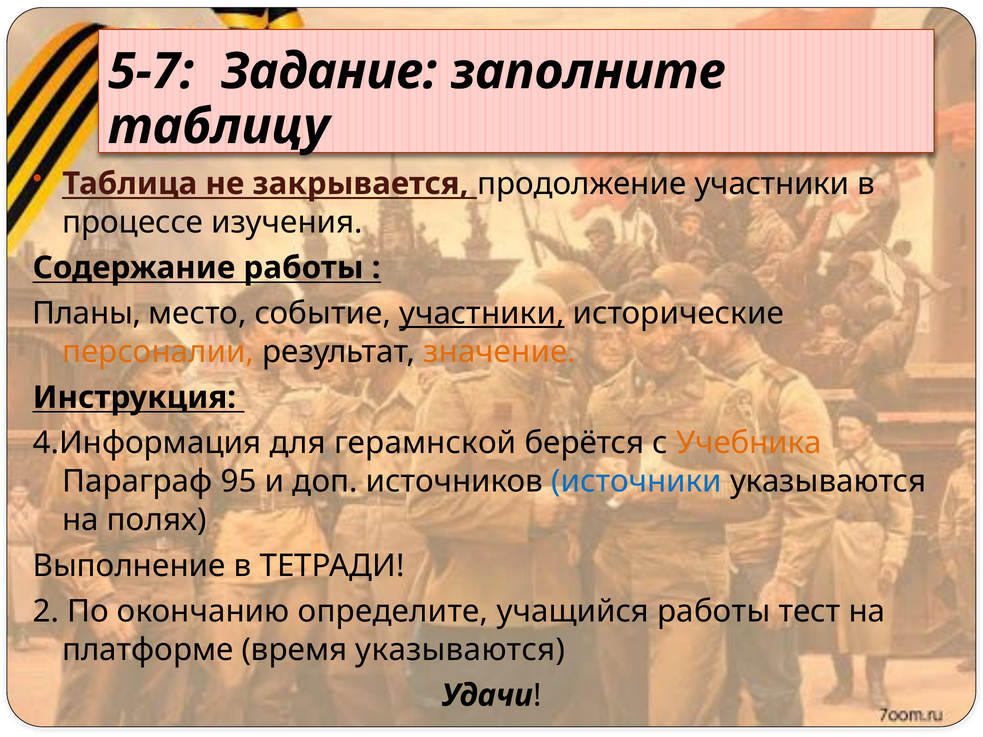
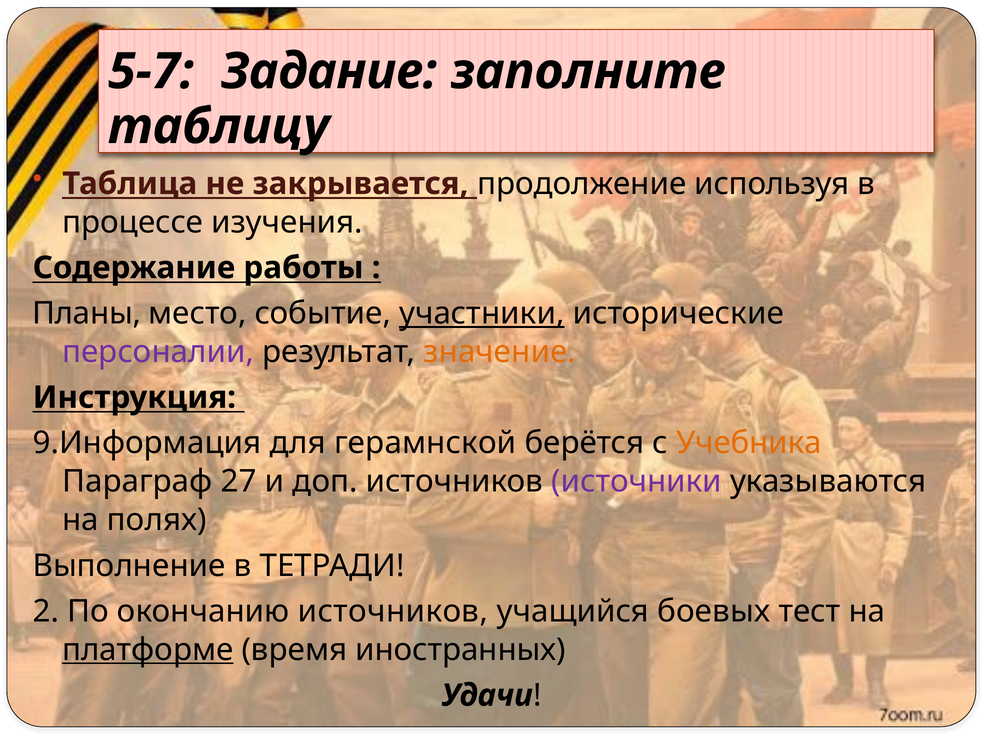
продолжение участники: участники -> используя (772, 184)
персоналии colour: orange -> purple (158, 352)
4.Информация: 4.Информация -> 9.Информация (147, 443)
95: 95 -> 27 (239, 482)
источники colour: blue -> purple (637, 482)
окончанию определите: определите -> источников (393, 612)
учащийся работы: работы -> боевых (714, 612)
платформе underline: none -> present (148, 650)
время указываются: указываются -> иностранных (461, 650)
